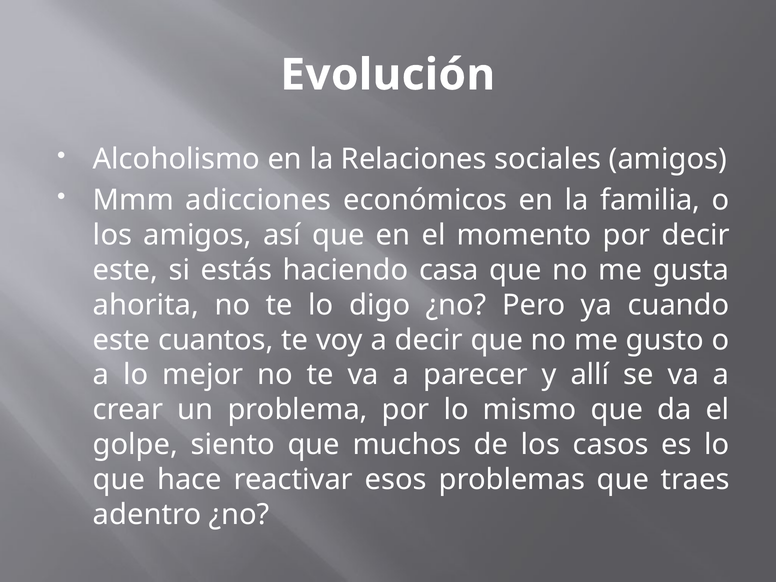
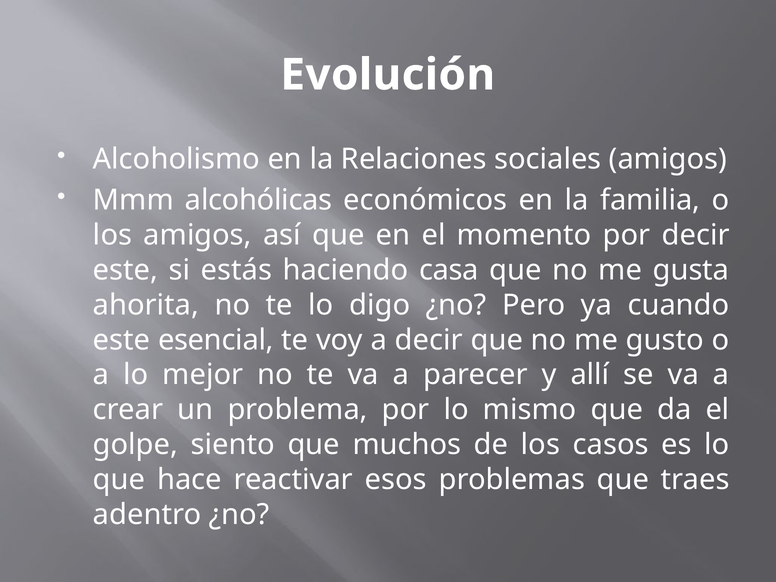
adicciones: adicciones -> alcohólicas (259, 200)
cuantos: cuantos -> esencial (216, 340)
